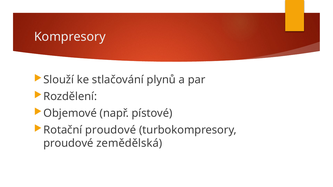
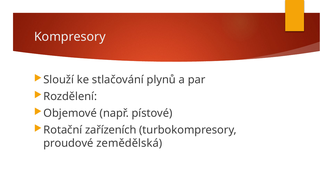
Rotační proudové: proudové -> zařízeních (111, 130)
